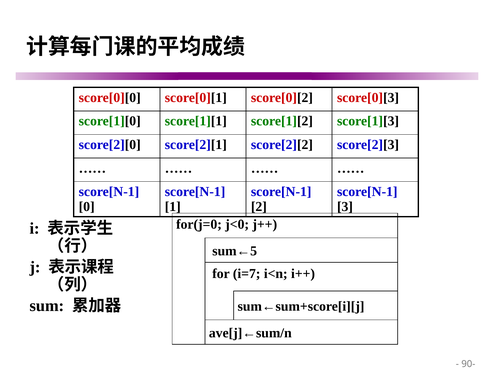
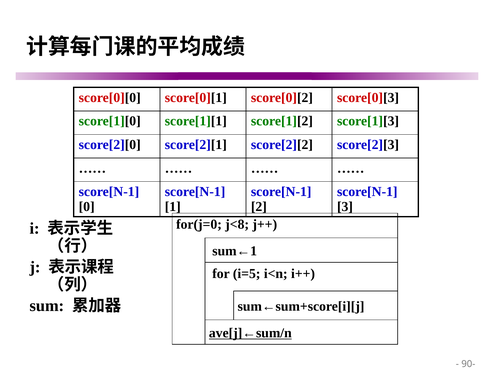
j<0: j<0 -> j<8 (237, 224)
sum←5: sum←5 -> sum←1 (235, 251)
i=7: i=7 -> i=5 (247, 274)
ave[j]←sum/n underline: none -> present (250, 333)
